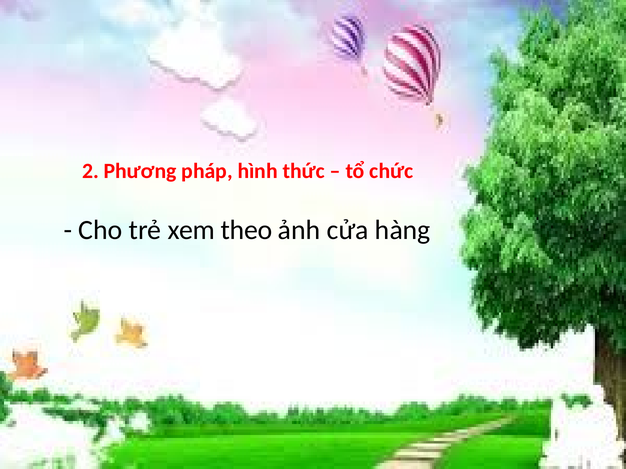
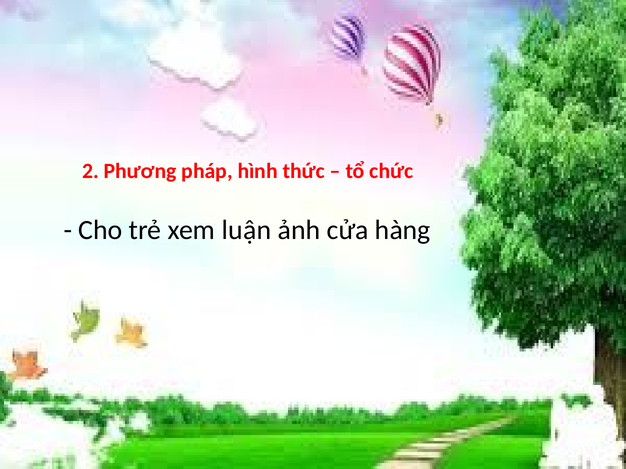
theo: theo -> luận (246, 230)
